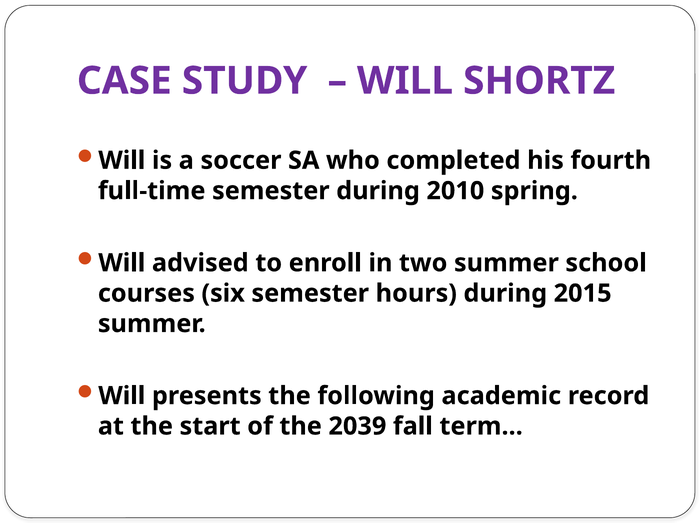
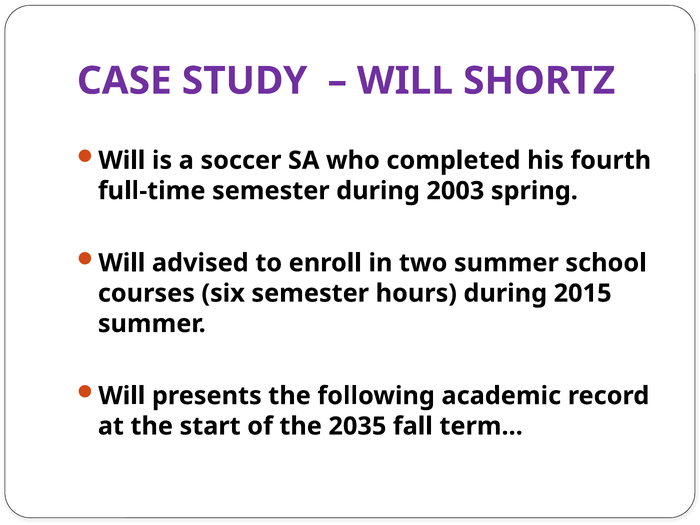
2010: 2010 -> 2003 (455, 191)
2039: 2039 -> 2035 (357, 426)
